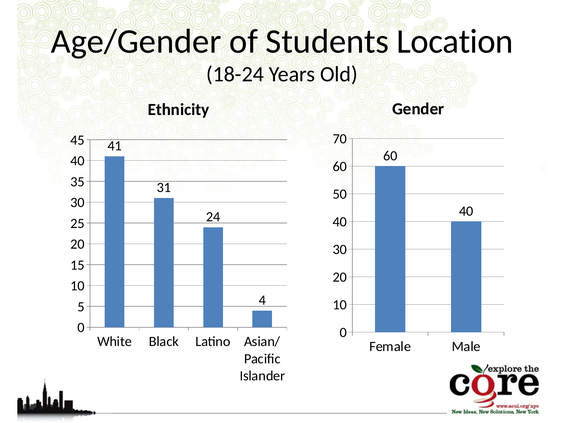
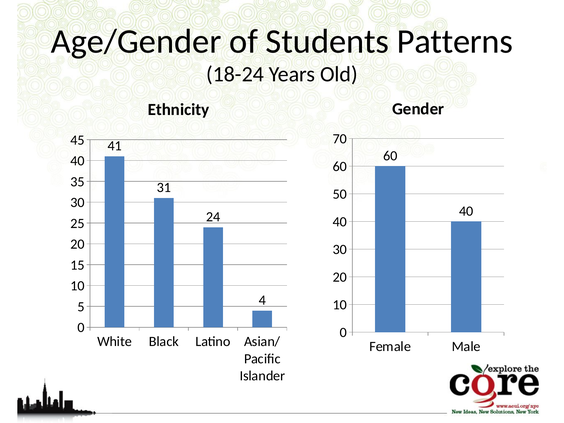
Location: Location -> Patterns (455, 41)
